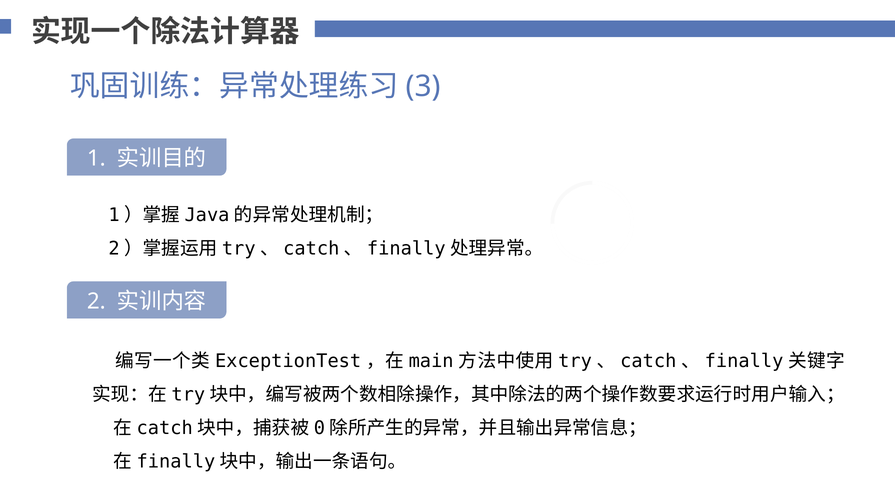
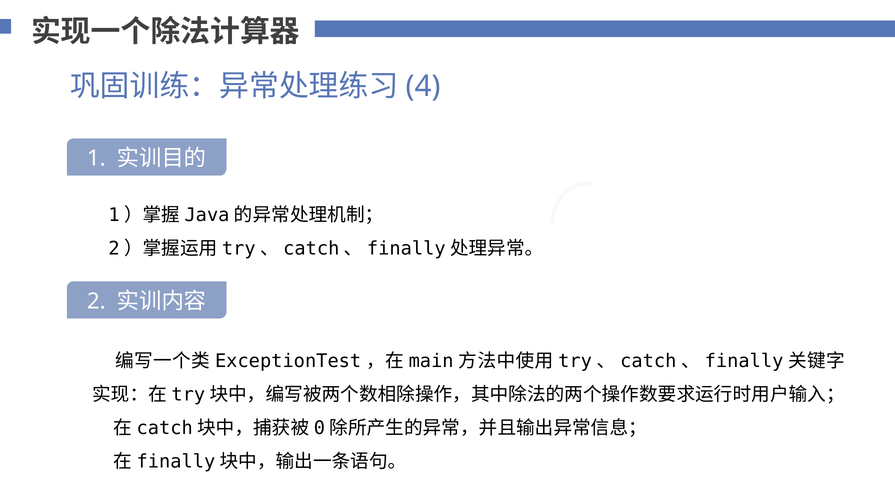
3: 3 -> 4 (423, 86)
